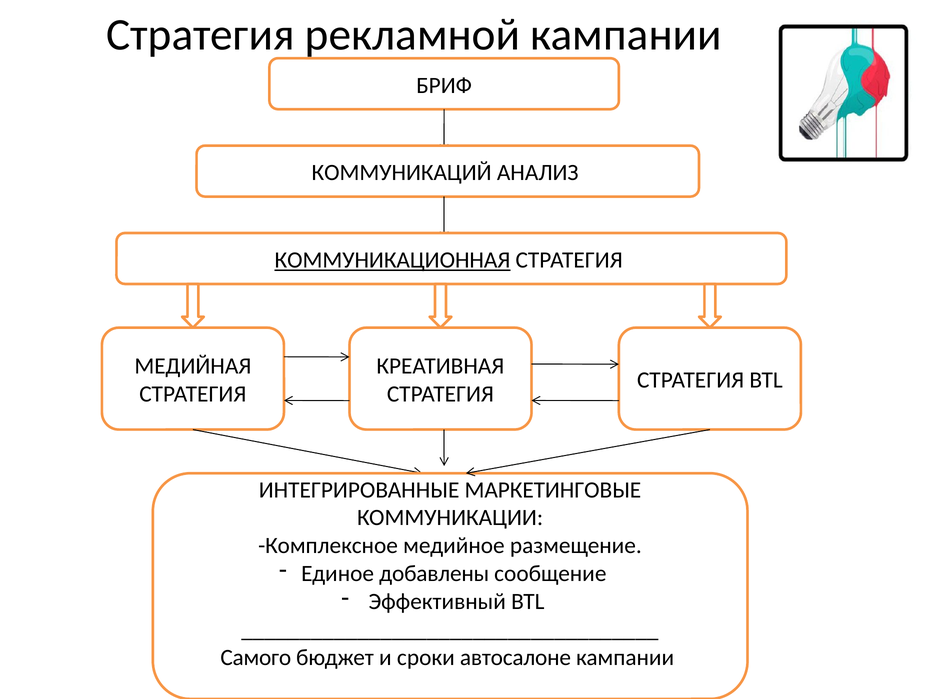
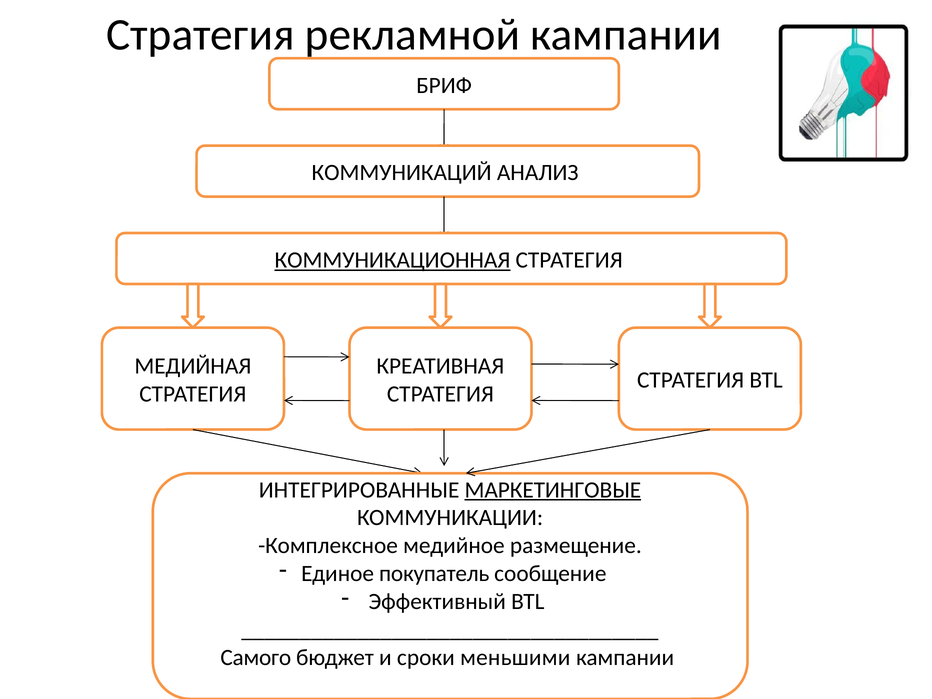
МАРКЕТИНГОВЫЕ underline: none -> present (553, 490)
добавлены: добавлены -> покупатель (434, 574)
автосалоне: автосалоне -> меньшими (515, 658)
